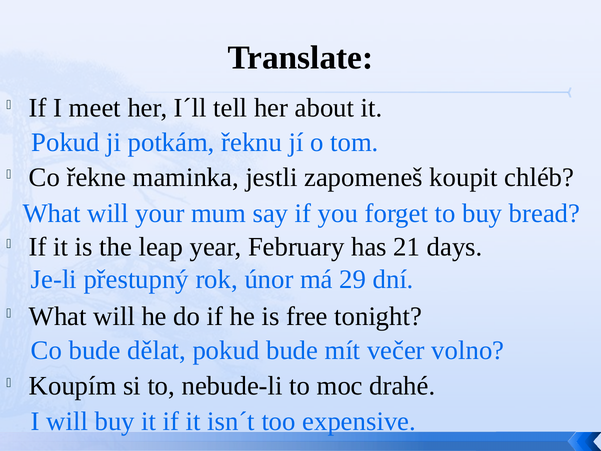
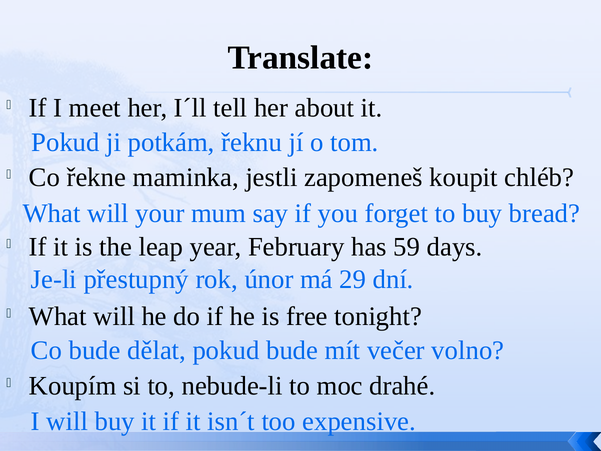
21: 21 -> 59 (407, 247)
